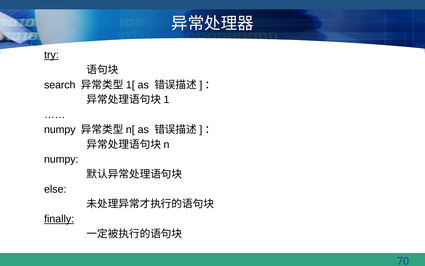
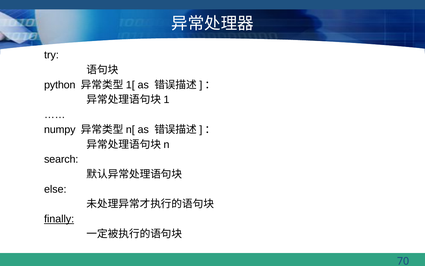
try underline: present -> none (51, 55)
search: search -> python (60, 85)
numpy: numpy -> search (61, 159)
